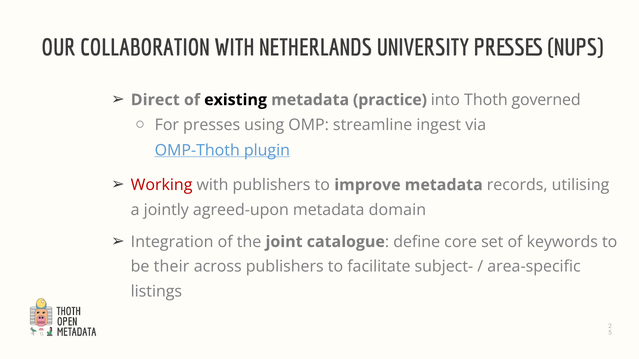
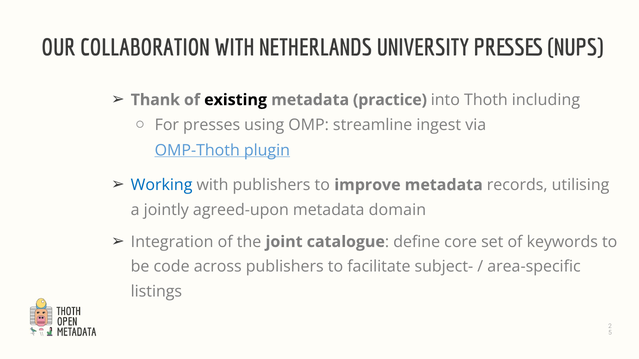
Direct: Direct -> Thank (155, 100)
governed: governed -> including (546, 100)
Working colour: red -> blue (162, 185)
their: their -> code (172, 267)
